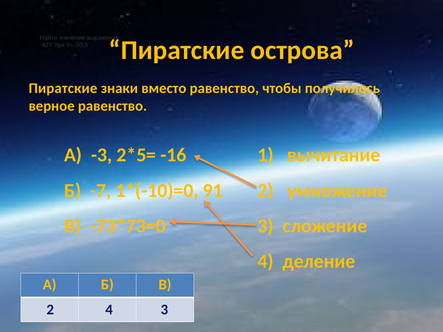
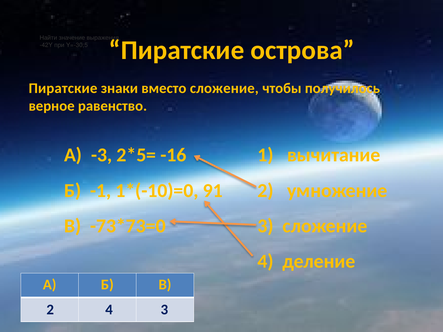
вместо равенство: равенство -> сложение (224, 88)
-7: -7 -> -1 (101, 191)
